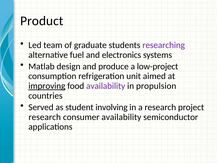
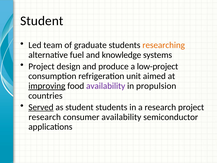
Product: Product -> Student (42, 21)
researching colour: purple -> orange (164, 45)
electronics: electronics -> knowledge (122, 55)
Matlab: Matlab -> Project (41, 66)
Served underline: none -> present (41, 107)
student involving: involving -> students (111, 107)
